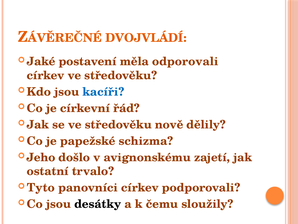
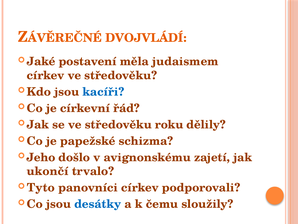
odporovali: odporovali -> judaismem (185, 61)
nově: nově -> roku (169, 124)
ostatní: ostatní -> ukončí (48, 171)
desátky colour: black -> blue (98, 204)
